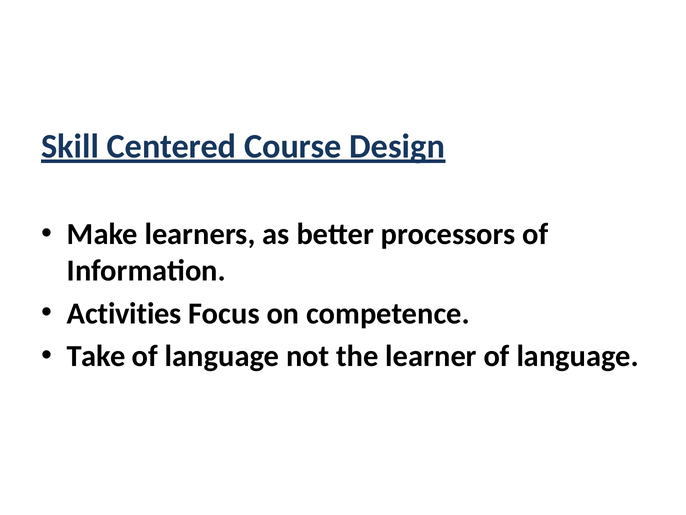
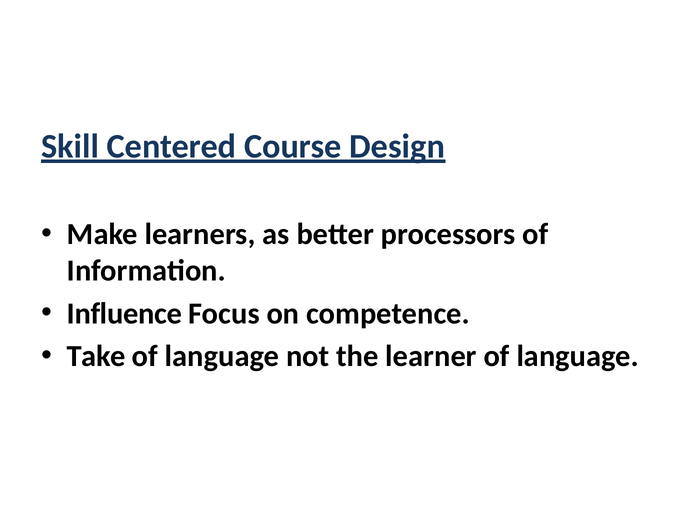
Activities: Activities -> Influence (124, 313)
